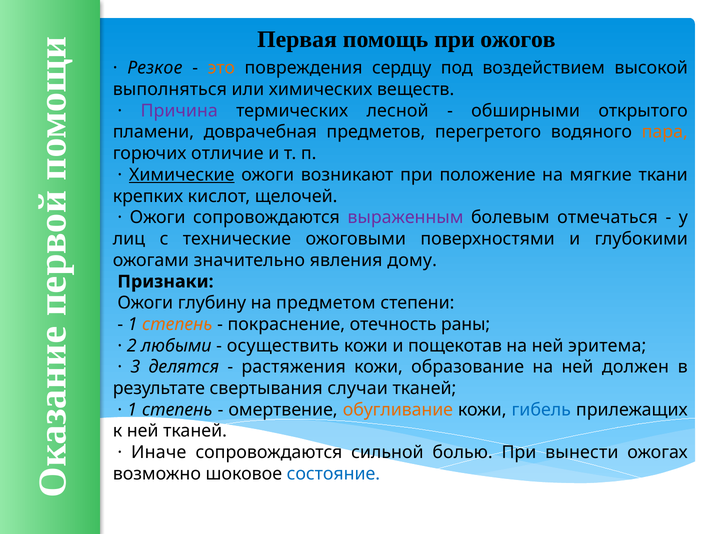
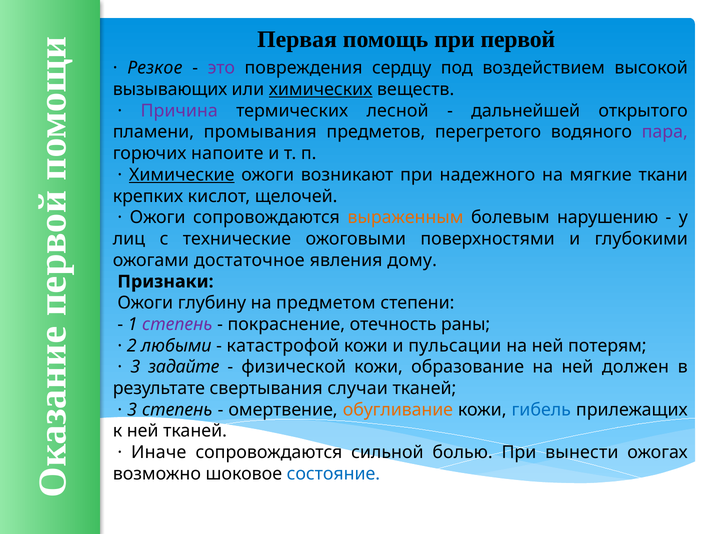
ожогов: ожогов -> первой (518, 39)
это colour: orange -> purple (221, 68)
выполняться: выполняться -> вызывающих (170, 89)
химических underline: none -> present (321, 89)
обширными: обширными -> дальнейшей (526, 111)
доврачебная: доврачебная -> промывания (260, 132)
пара colour: orange -> purple (665, 132)
отличие: отличие -> напоите (227, 153)
положение: положение -> надежного (487, 175)
выраженным colour: purple -> orange (405, 218)
отмечаться: отмечаться -> нарушению (608, 218)
значительно: значительно -> достаточное (249, 260)
степень colour: orange -> purple (177, 324)
осуществить: осуществить -> катастрофой (283, 346)
пощекотав: пощекотав -> пульсации (455, 346)
эритема: эритема -> потерям (607, 346)
делятся: делятся -> задайте (184, 367)
растяжения: растяжения -> физической (294, 367)
1: 1 -> 3 (132, 410)
